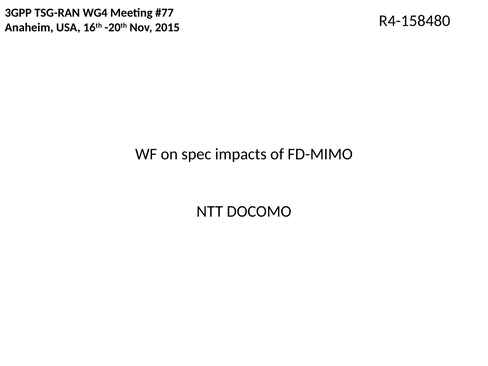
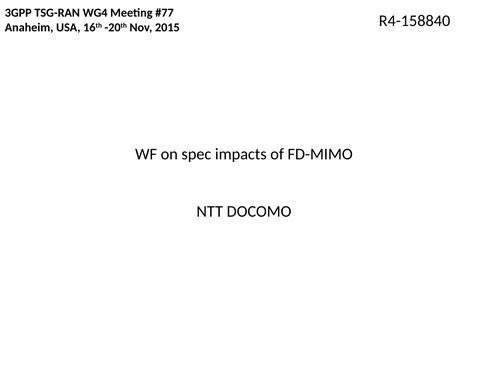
R4-158480: R4-158480 -> R4-158840 (415, 21)
